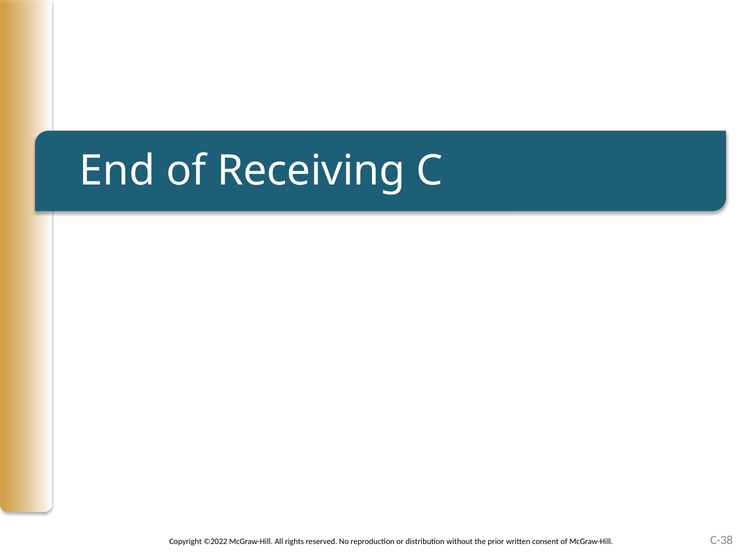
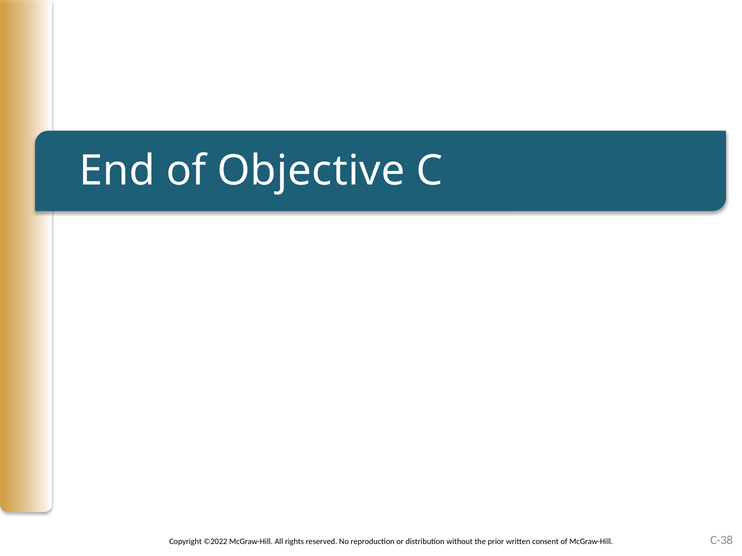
Receiving: Receiving -> Objective (311, 171)
